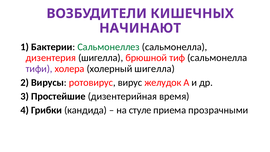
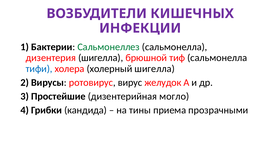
НАЧИНАЮТ: НАЧИНАЮТ -> ИНФЕКЦИИ (140, 28)
тифи colour: purple -> blue (39, 69)
время: время -> могло (174, 96)
стуле: стуле -> тины (140, 110)
